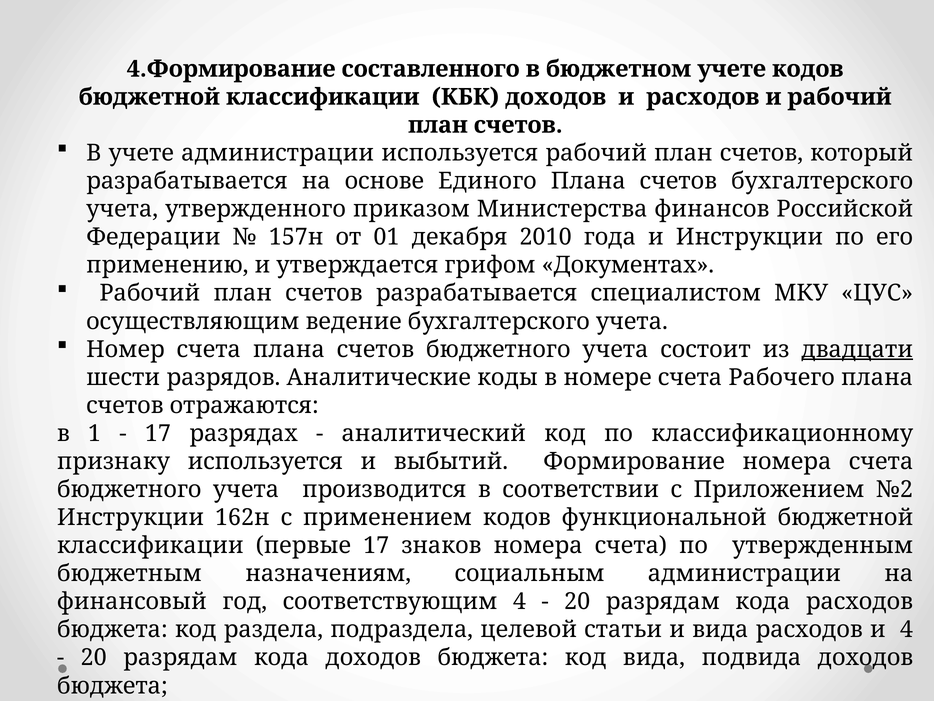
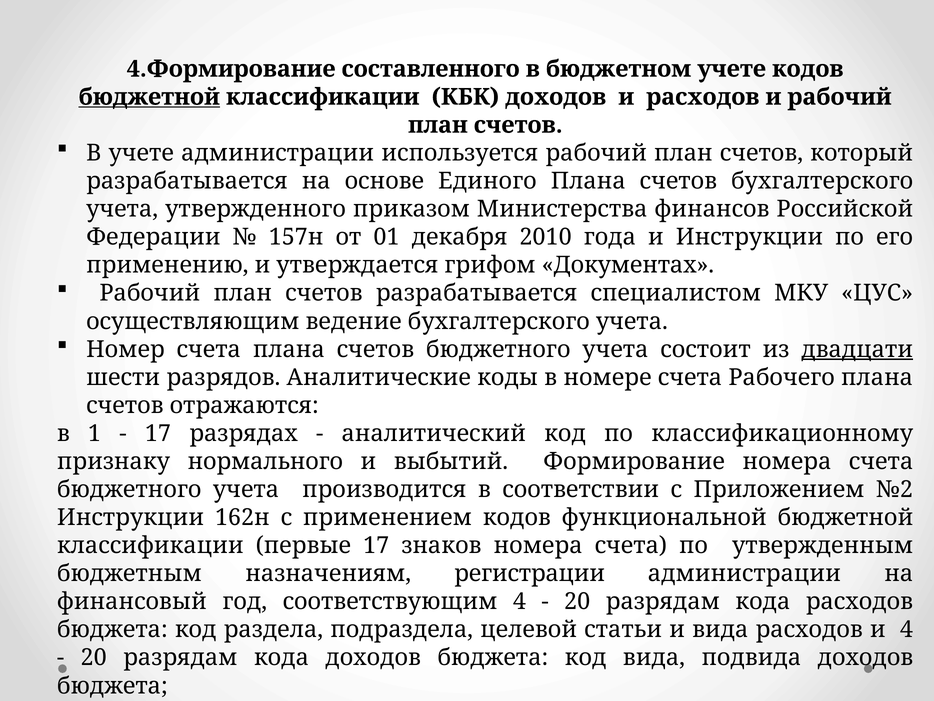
бюджетной underline: none -> present (149, 97)
признаку используется: используется -> нормального (265, 461)
социальным: социальным -> регистрации (530, 573)
